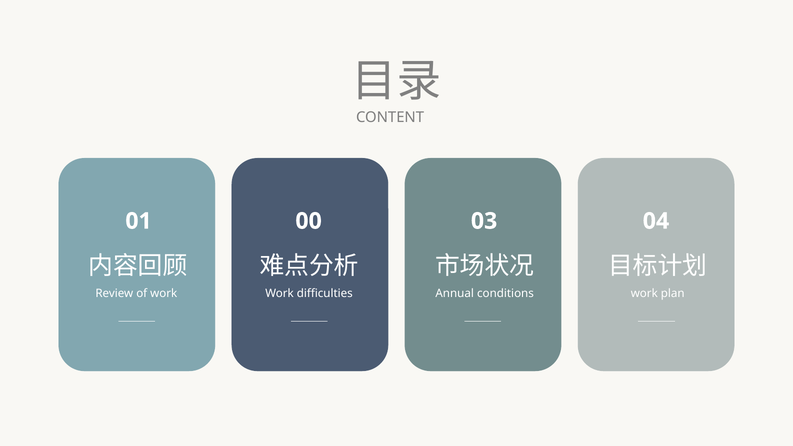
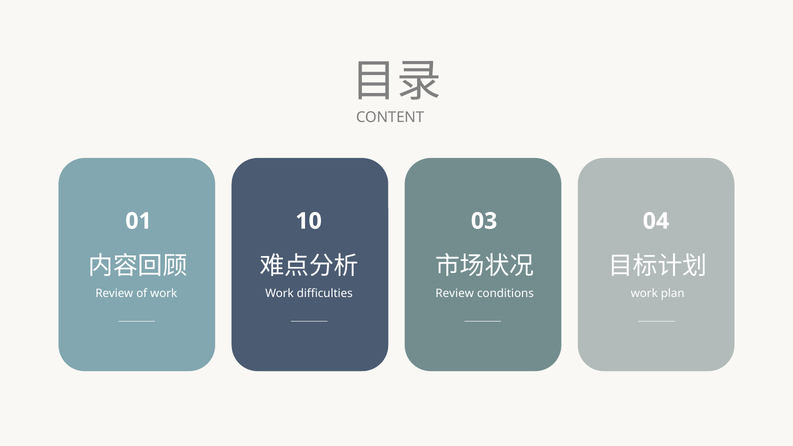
00: 00 -> 10 (309, 221)
Annual: Annual -> Review (455, 293)
